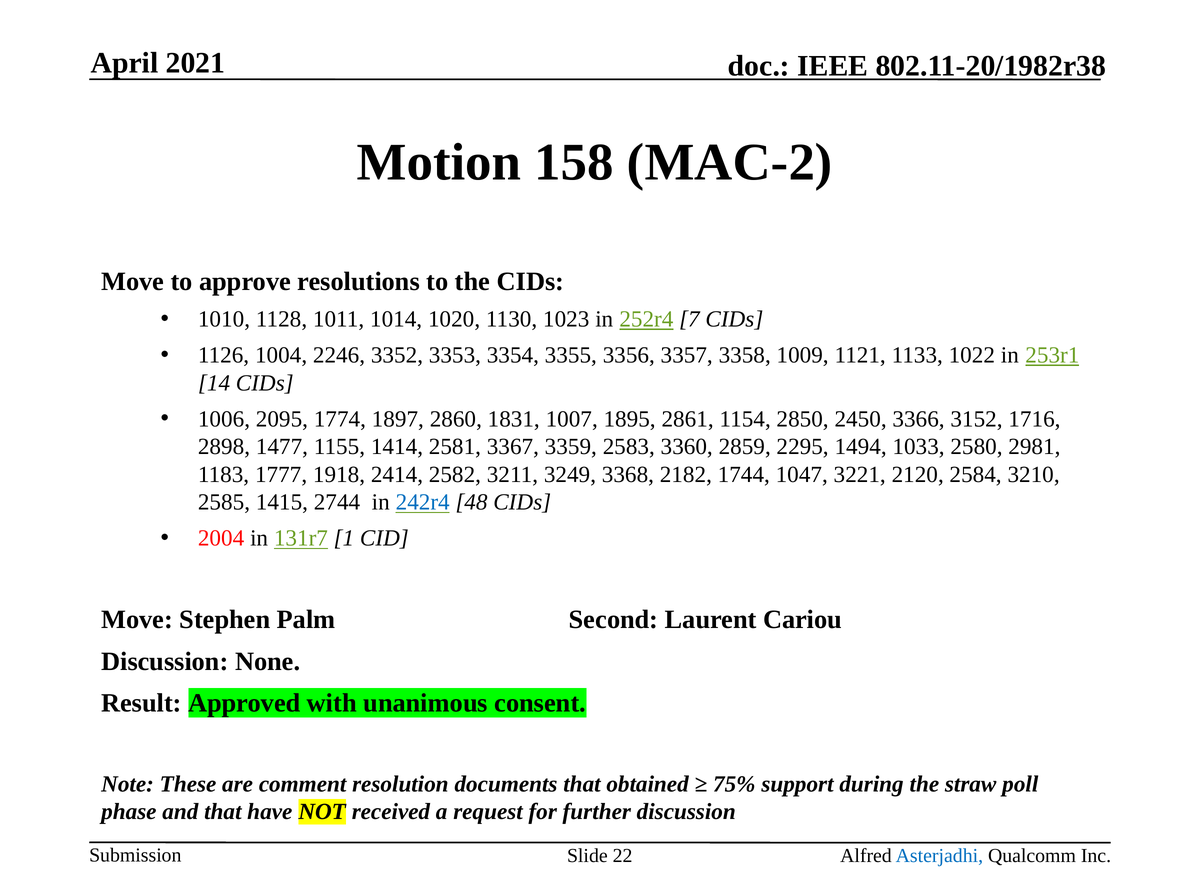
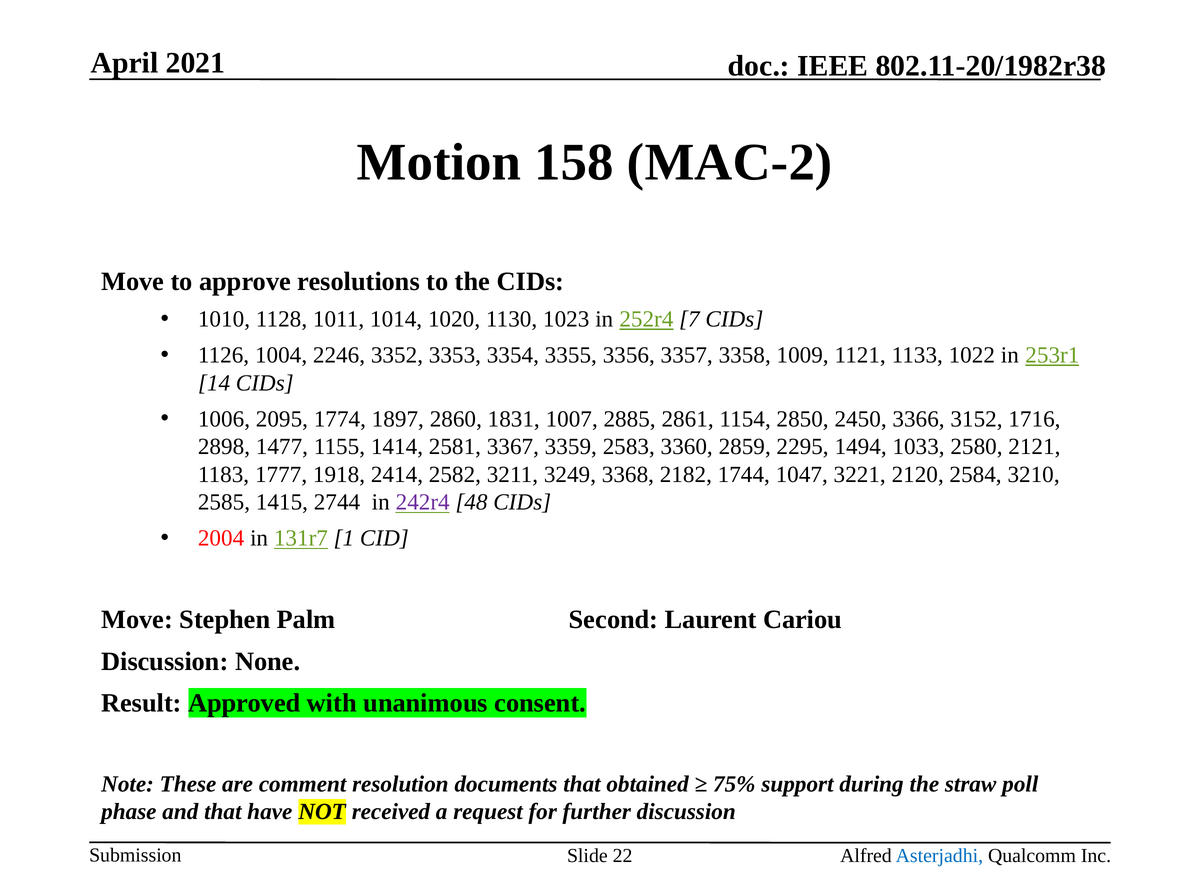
1895: 1895 -> 2885 (630, 419)
2981: 2981 -> 2121 (1034, 447)
242r4 colour: blue -> purple (423, 502)
